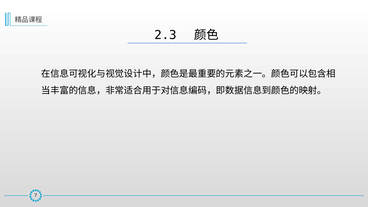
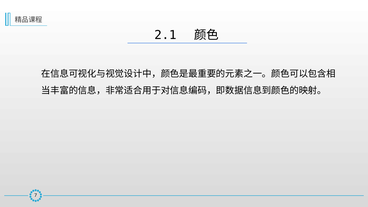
2.3: 2.3 -> 2.1 (165, 35)
